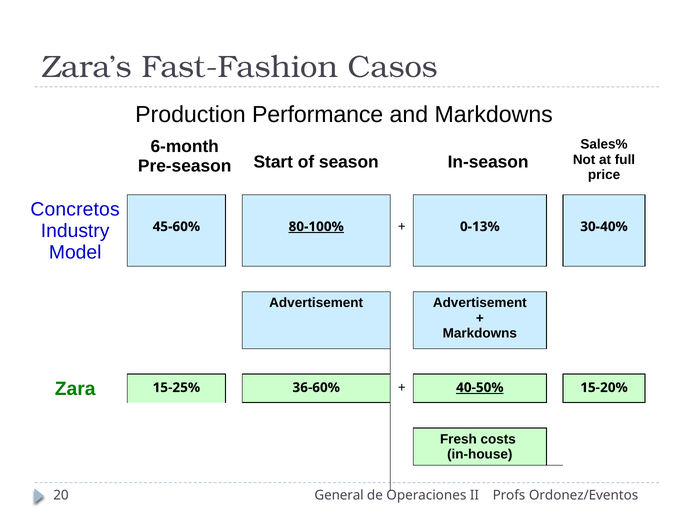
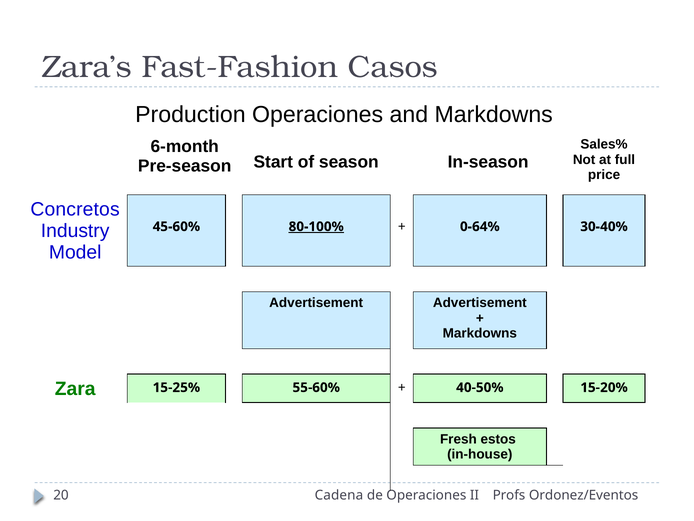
Production Performance: Performance -> Operaciones (318, 114)
0-13%: 0-13% -> 0-64% (480, 226)
36-60%: 36-60% -> 55-60% (316, 387)
40-50% underline: present -> none (480, 387)
costs: costs -> estos (498, 439)
General: General -> Cadena (339, 495)
